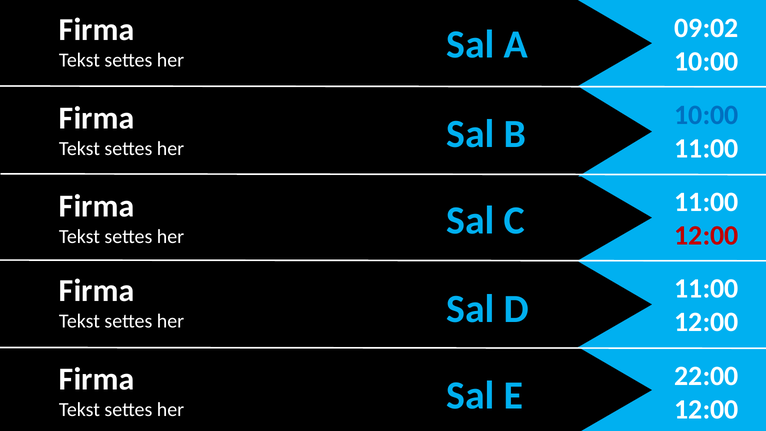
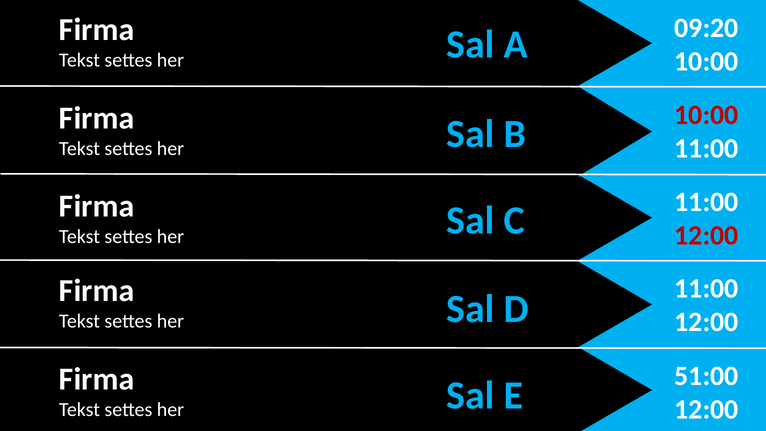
09:02: 09:02 -> 09:20 (706, 28)
10:00 colour: blue -> red (706, 115)
22:00: 22:00 -> 51:00 (706, 376)
